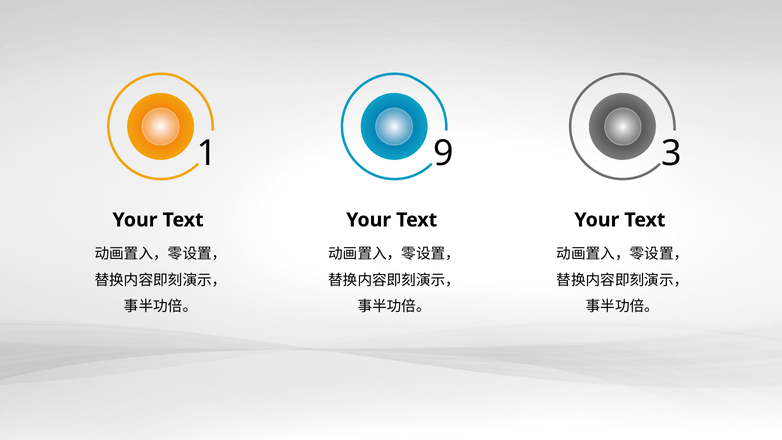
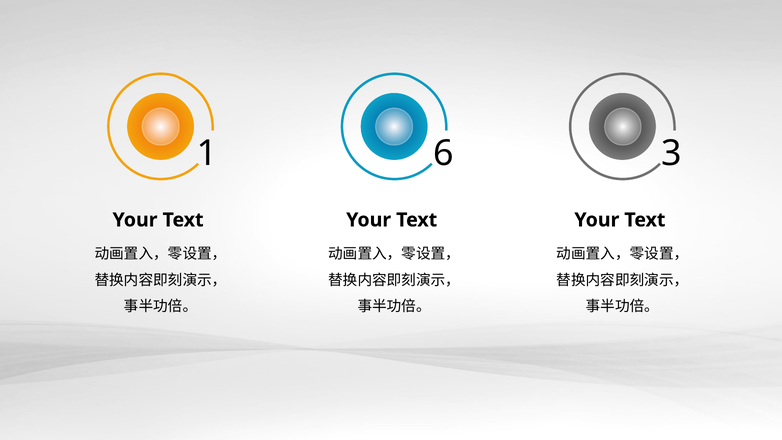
9: 9 -> 6 (444, 153)
